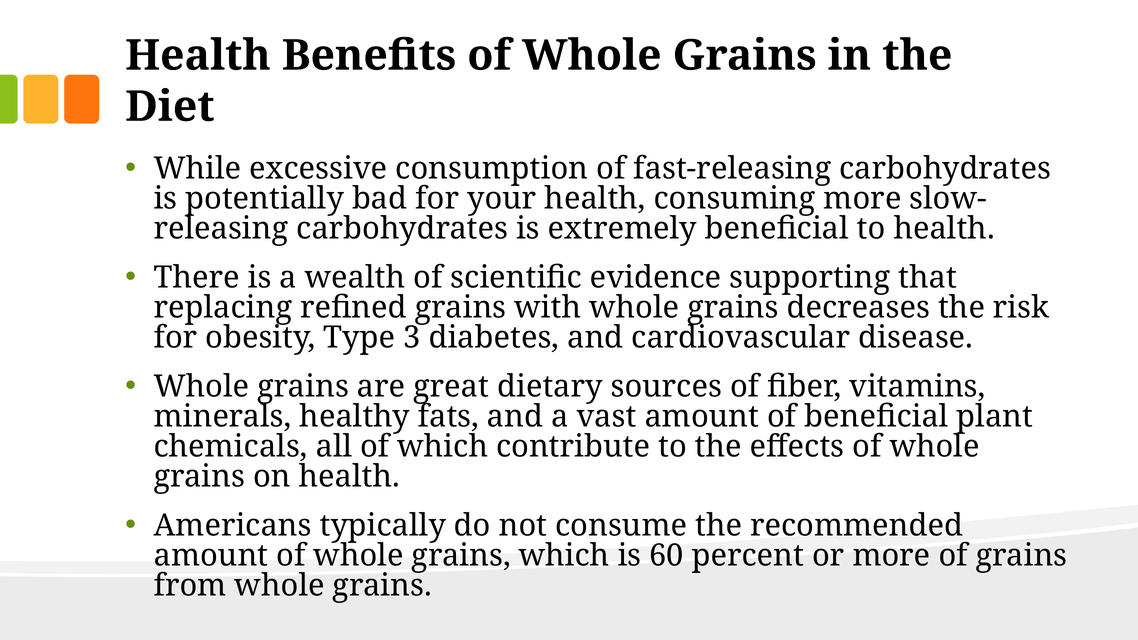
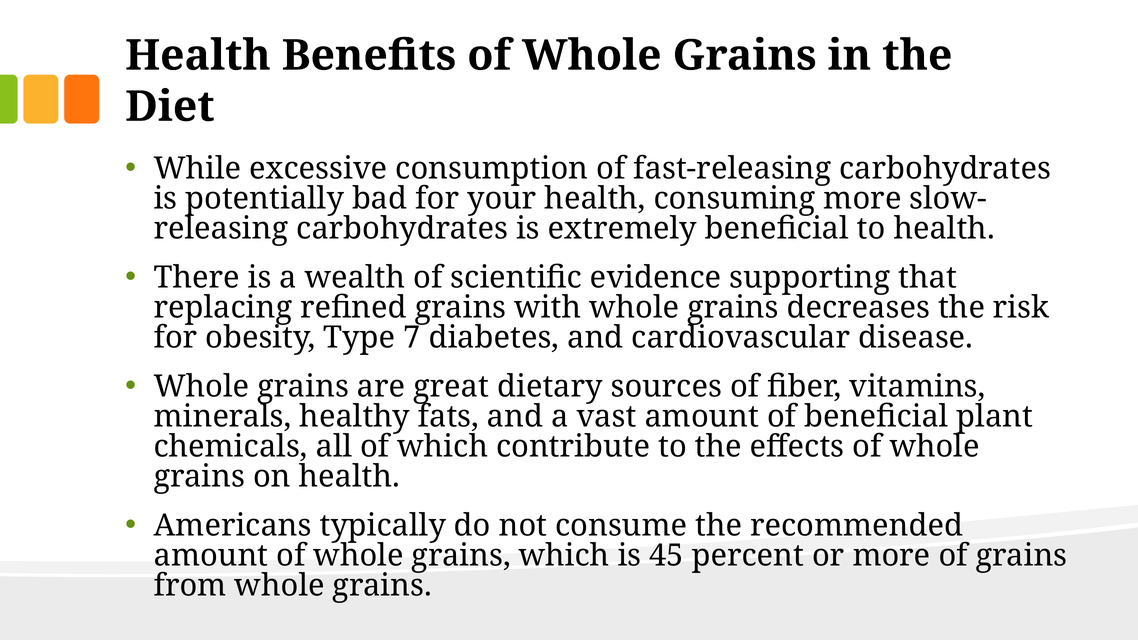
3: 3 -> 7 (412, 338)
60: 60 -> 45 (667, 556)
